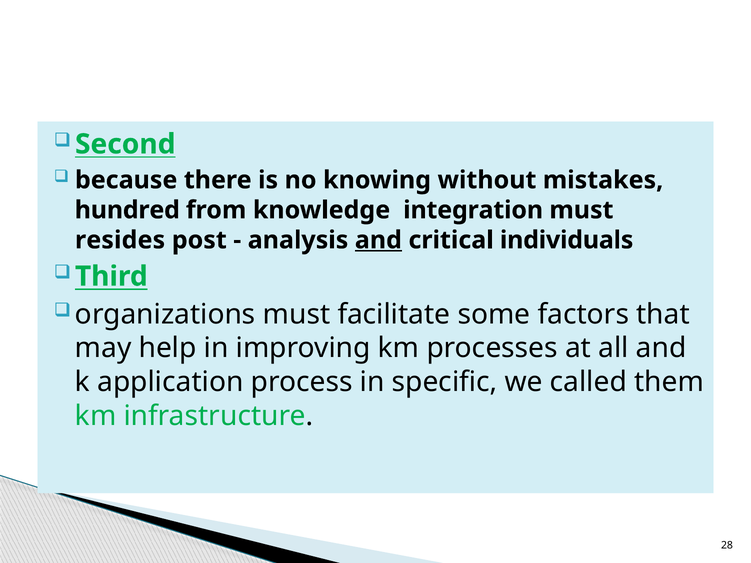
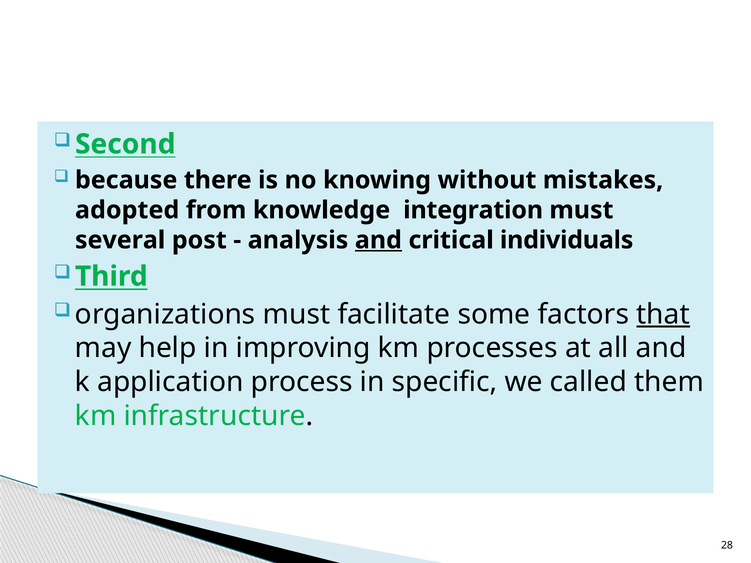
hundred: hundred -> adopted (127, 210)
resides: resides -> several (120, 240)
that underline: none -> present (663, 315)
